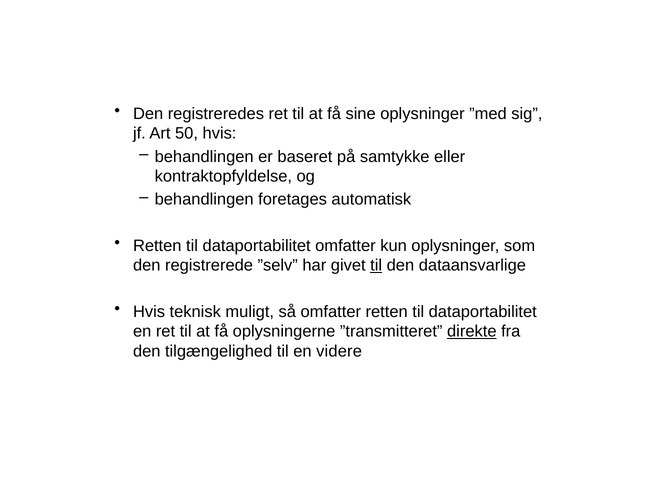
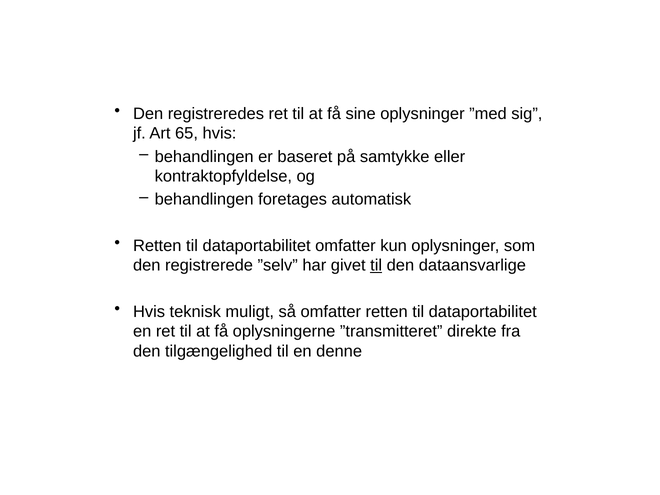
50: 50 -> 65 (187, 133)
direkte underline: present -> none (472, 331)
videre: videre -> denne (339, 351)
